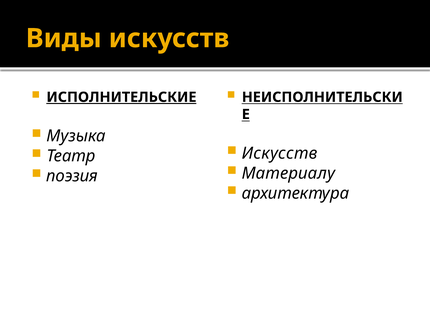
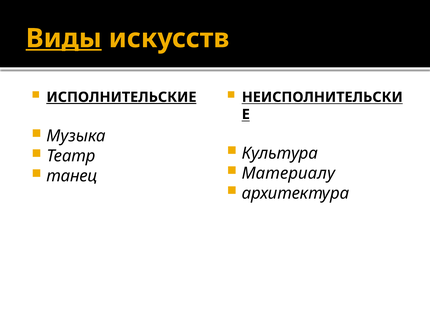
Виды underline: none -> present (64, 38)
Искусств: Искусств -> Культура (280, 153)
поэзия: поэзия -> танец (72, 176)
